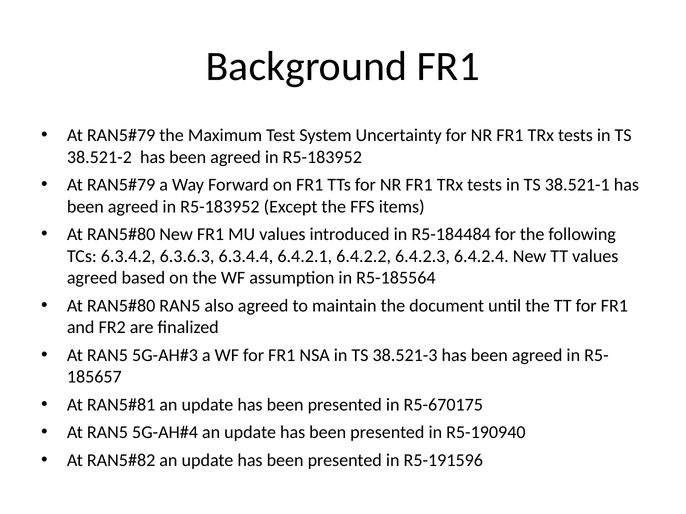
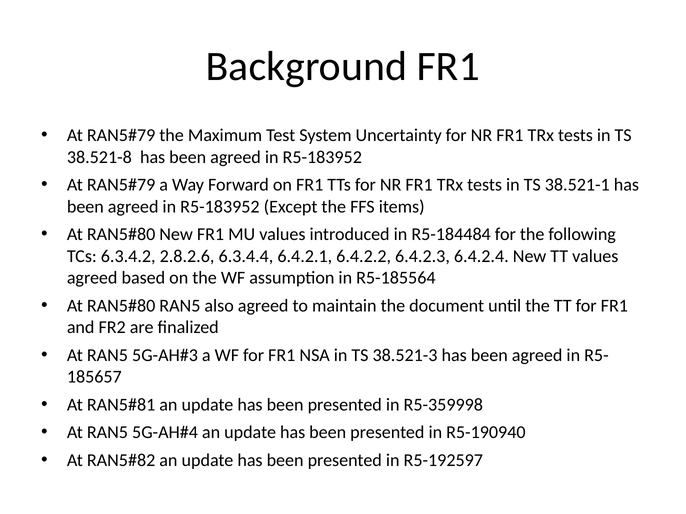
38.521-2: 38.521-2 -> 38.521-8 (99, 157)
6.3.6.3: 6.3.6.3 -> 2.8.2.6 (187, 256)
R5-670175: R5-670175 -> R5-359998 (443, 405)
R5-191596: R5-191596 -> R5-192597 (443, 461)
